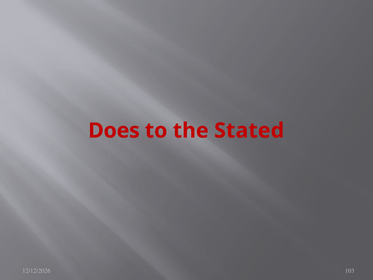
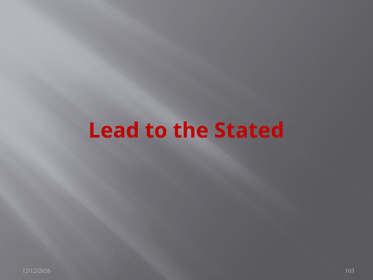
Does: Does -> Lead (114, 130)
